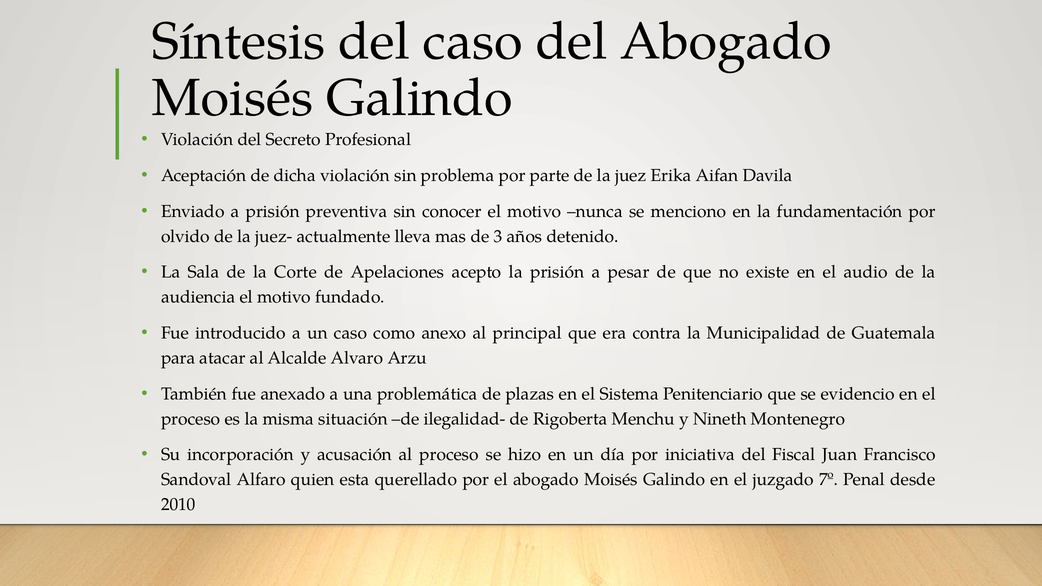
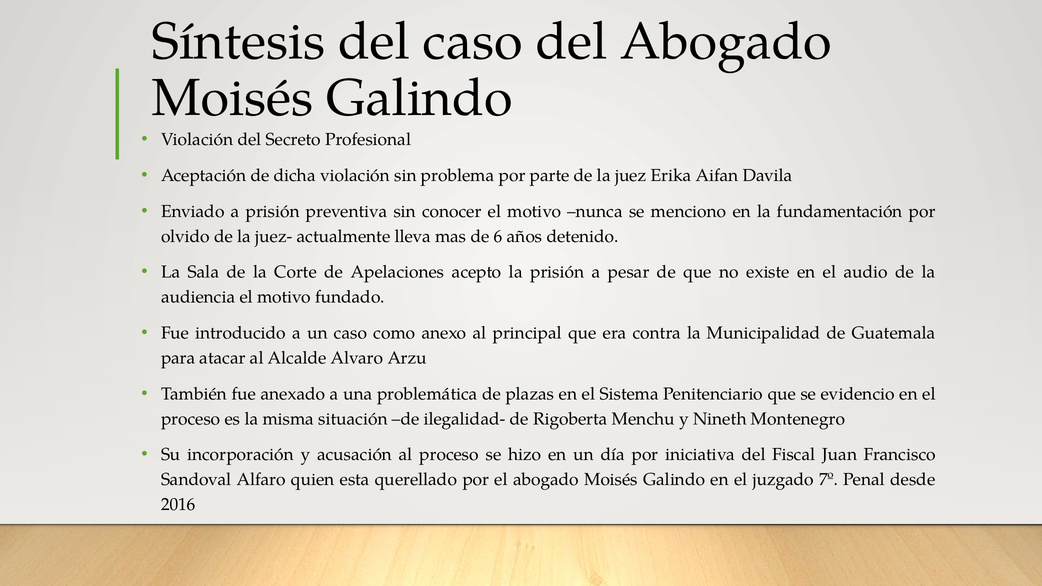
3: 3 -> 6 (498, 236)
2010: 2010 -> 2016 (178, 505)
